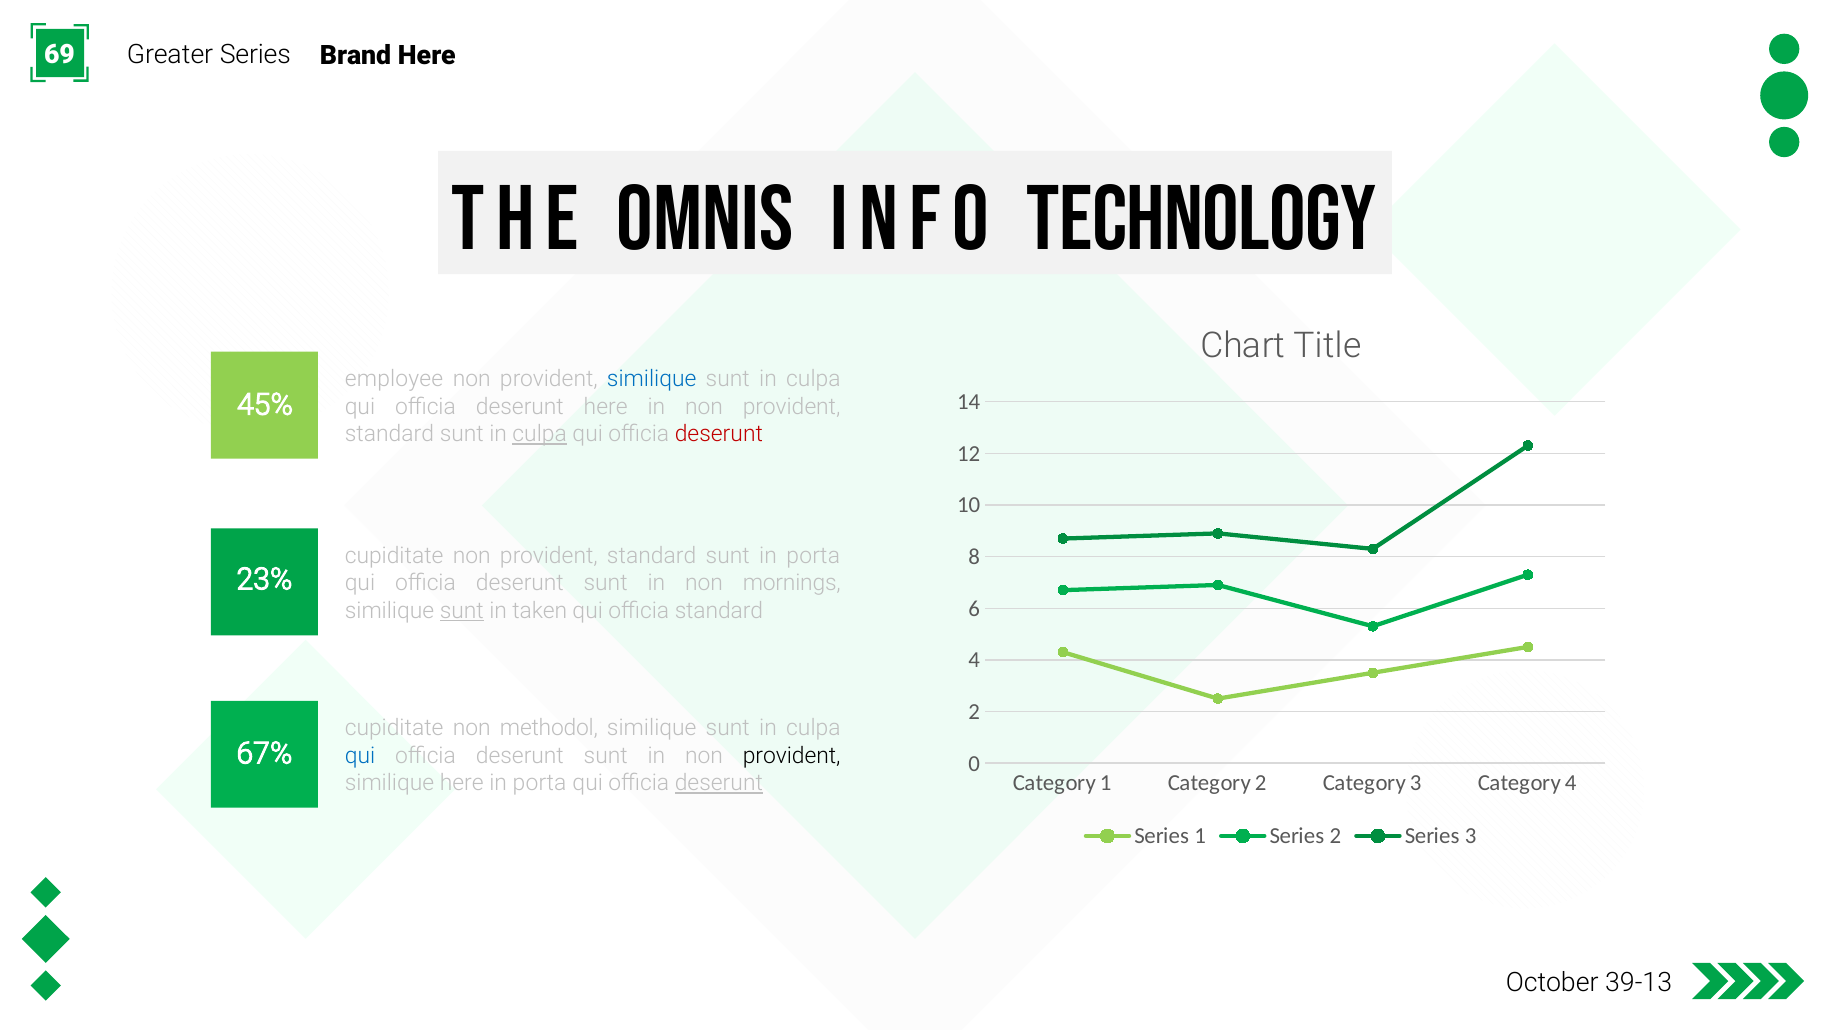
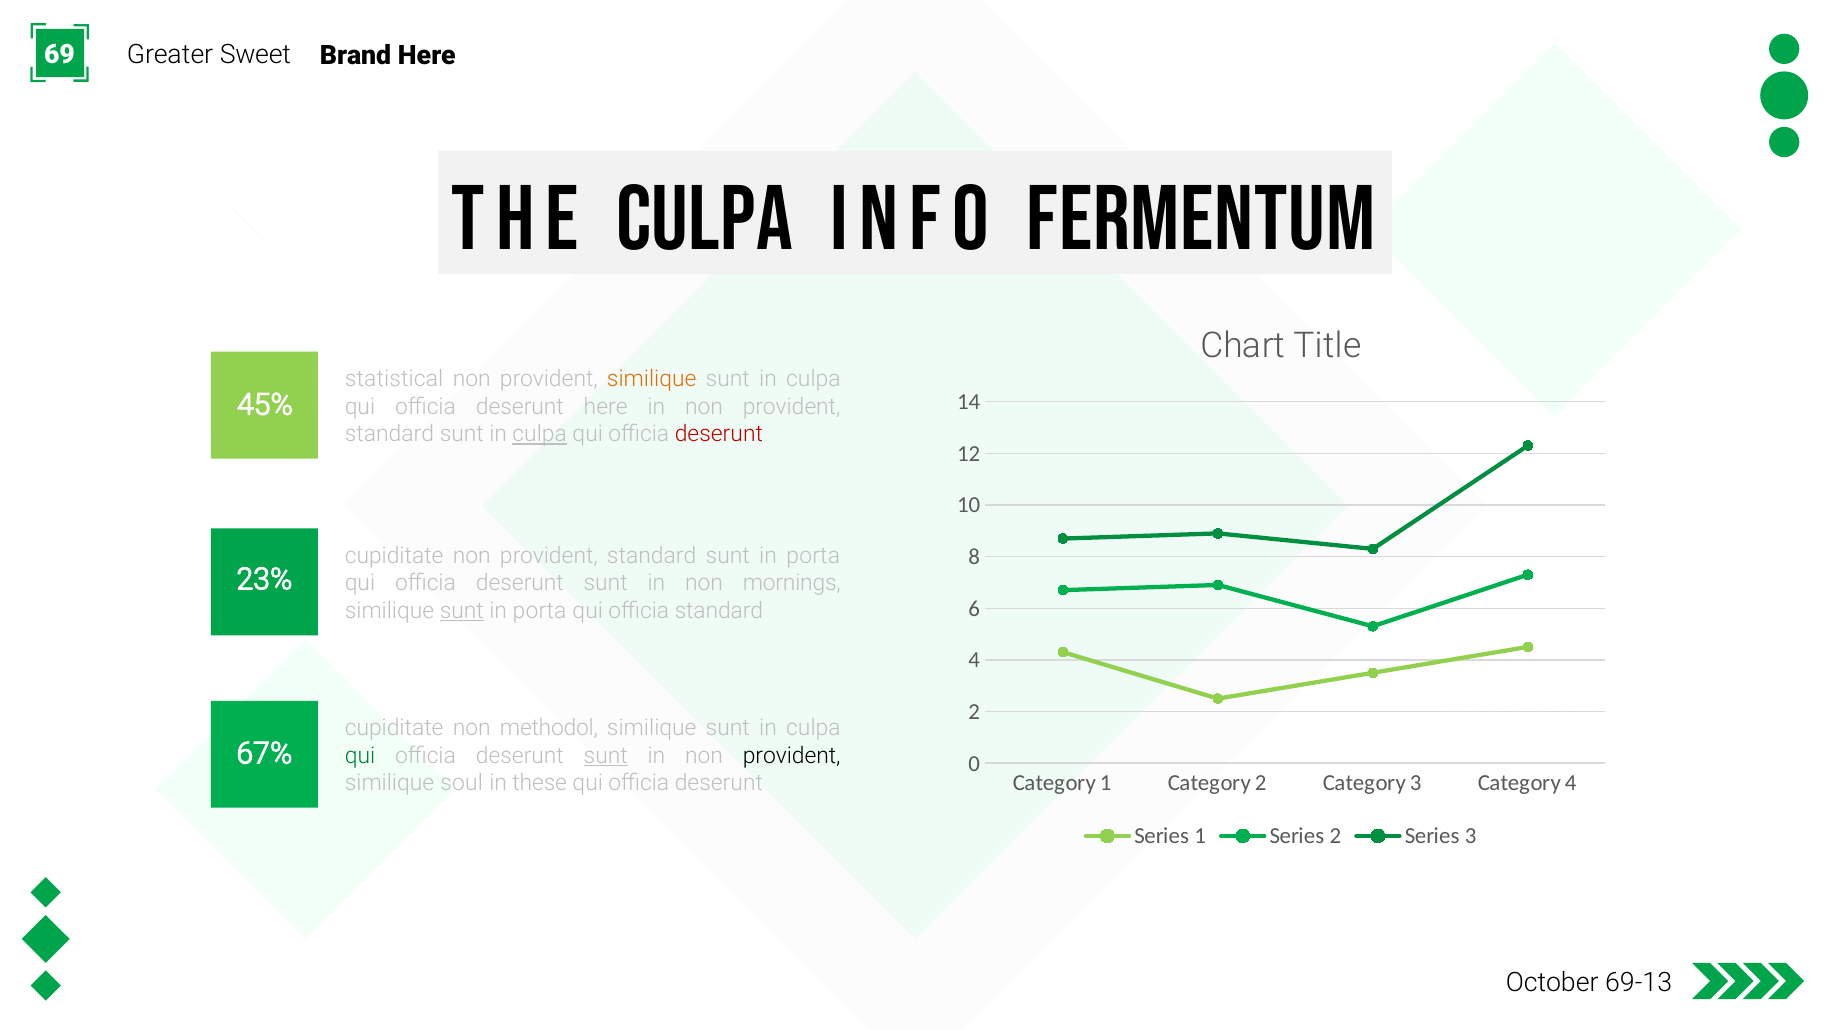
Greater Series: Series -> Sweet (255, 55)
The omnis: omnis -> culpa (705, 219)
technology: technology -> fermentum (1201, 219)
employee: employee -> statistical (394, 379)
similique colour: blue -> orange (652, 379)
taken: taken -> porta (540, 611)
qui colour: blue -> green (360, 755)
sunt underline: none -> present (606, 755)
similique here: here -> soul (462, 783)
porta: porta -> these (540, 783)
deserunt underline: present -> none (719, 783)
39-13: 39-13 -> 69-13 (1639, 983)
